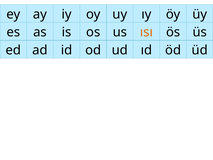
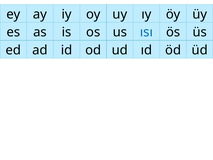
ısı colour: orange -> blue (146, 32)
